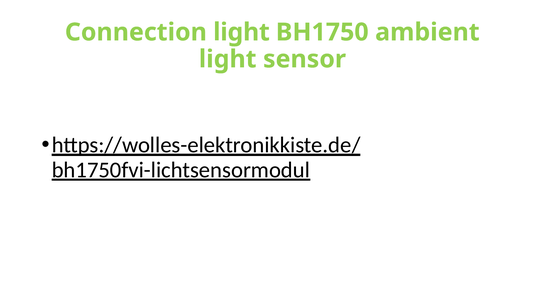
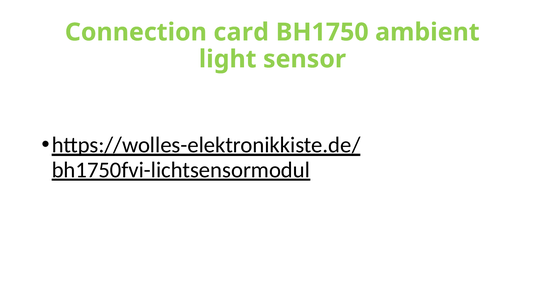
Connection light: light -> card (241, 32)
